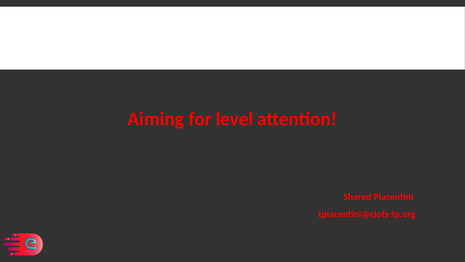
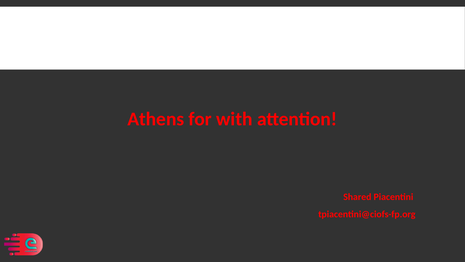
Aiming: Aiming -> Athens (156, 119)
level: level -> with (234, 119)
